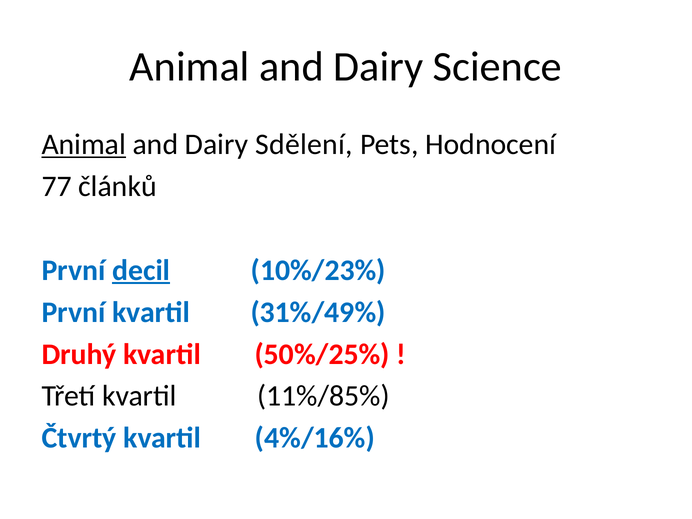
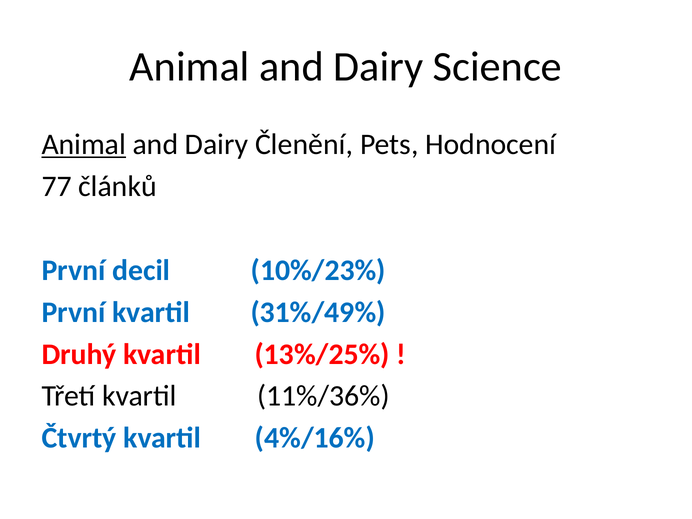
Sdělení: Sdělení -> Členění (304, 145)
decil underline: present -> none (141, 270)
50%/25%: 50%/25% -> 13%/25% (322, 354)
11%/85%: 11%/85% -> 11%/36% (323, 396)
